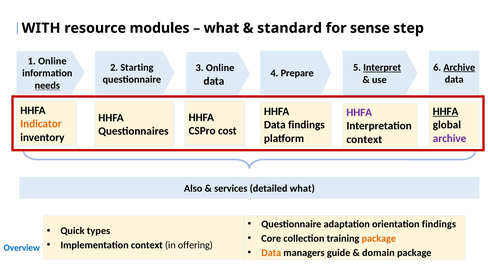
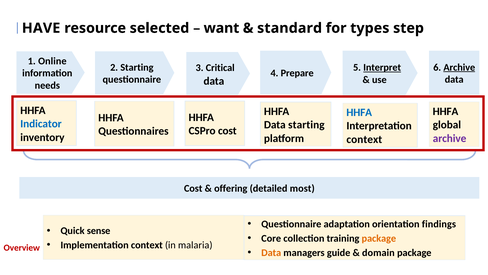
WITH: WITH -> HAVE (41, 28)
modules: modules -> selected (159, 28)
what: what -> want (221, 28)
sense: sense -> types (370, 28)
3 Online: Online -> Critical (220, 68)
needs underline: present -> none (47, 85)
HHFA underline: present -> none (446, 111)
HHFA colour: purple -> blue (359, 112)
Indicator colour: orange -> blue (41, 124)
Data findings: findings -> starting (306, 125)
Also: Also -> Cost (193, 188)
services: services -> offering (231, 188)
detailed what: what -> most (302, 188)
types: types -> sense (99, 230)
offering: offering -> malaria (195, 245)
Overview colour: blue -> red (22, 247)
